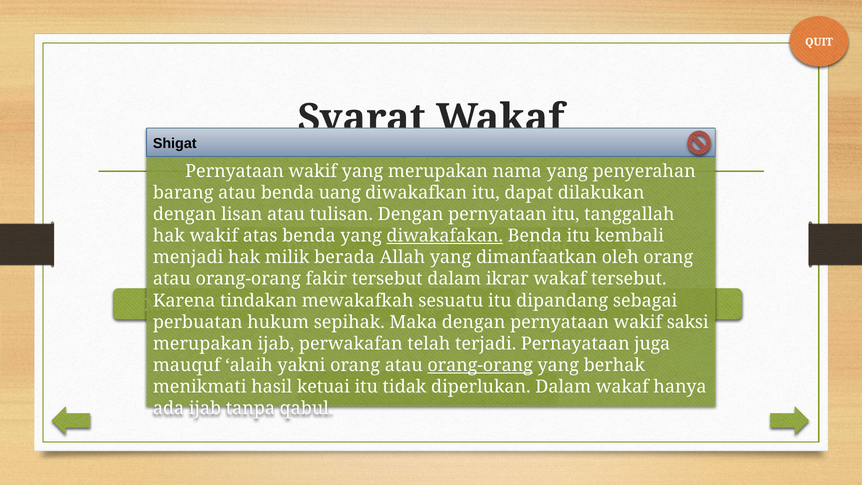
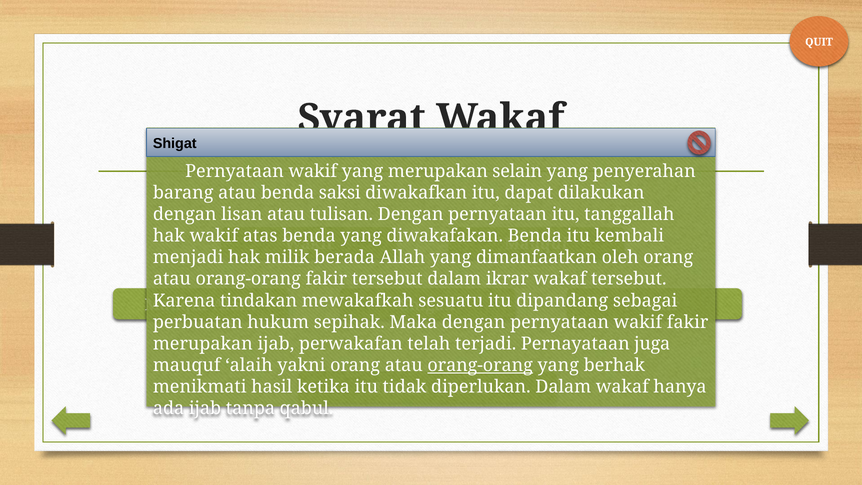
nama: nama -> selain (517, 171)
uang: uang -> saksi (340, 193)
diwakafakan underline: present -> none (445, 236)
wakif saksi: saksi -> fakir (688, 322)
ketuai: ketuai -> ketika (323, 387)
